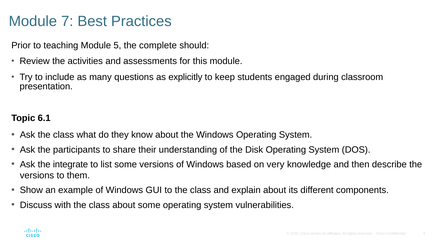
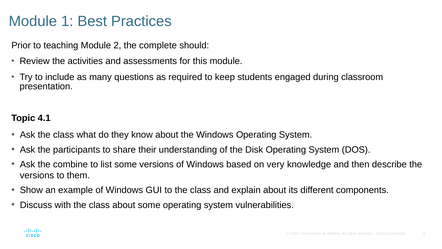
7: 7 -> 1 (67, 21)
5: 5 -> 2 (117, 45)
explicitly: explicitly -> required (185, 77)
6.1: 6.1 -> 4.1 (44, 118)
integrate: integrate -> combine (70, 164)
